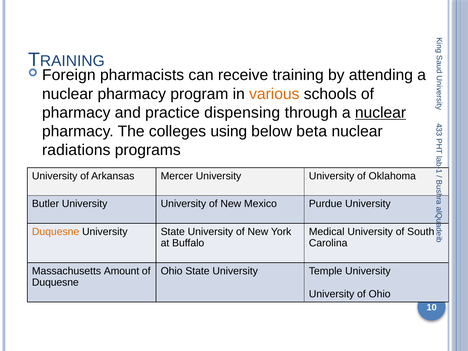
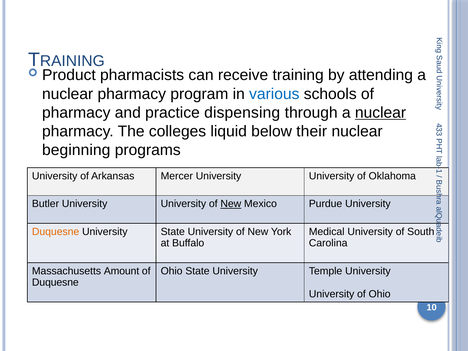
Foreign: Foreign -> Product (69, 75)
various colour: orange -> blue (274, 94)
using: using -> liquid (229, 131)
beta: beta -> their (312, 131)
radiations: radiations -> beginning (76, 150)
New underline: none -> present (231, 204)
